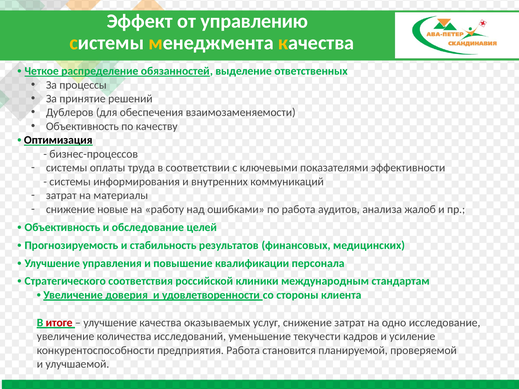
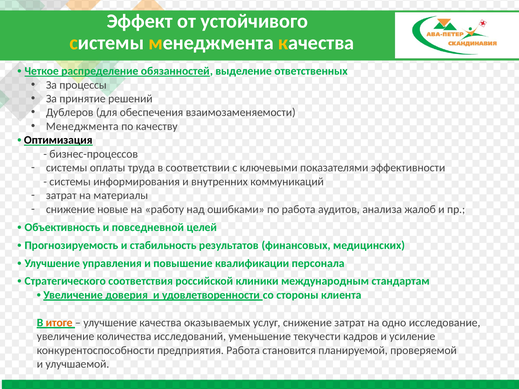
управлению: управлению -> устойчивого (254, 21)
Объективность: Объективность -> Менеджмента (82, 126)
обследование: обследование -> повседневной (148, 227)
итоге colour: red -> orange (59, 323)
